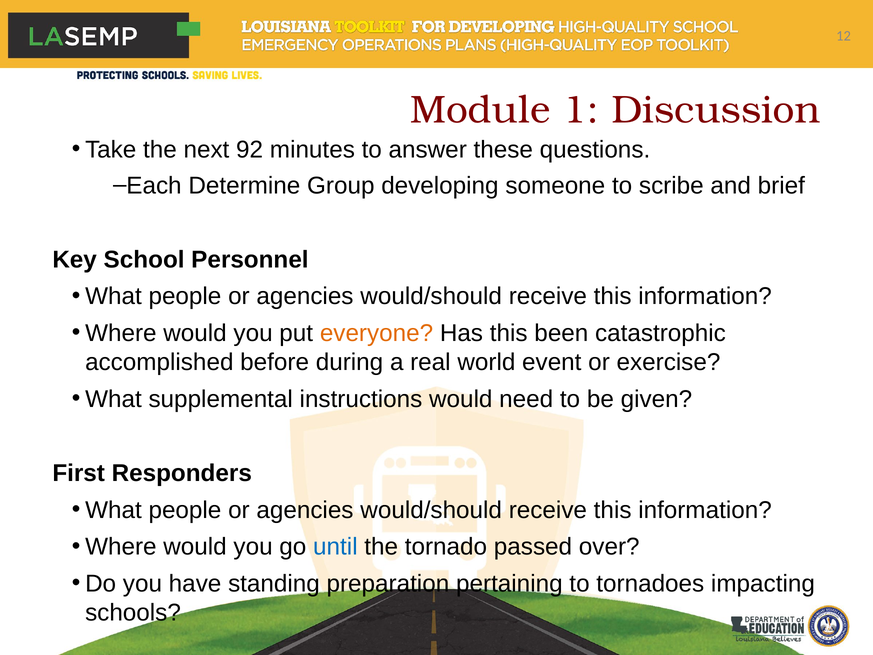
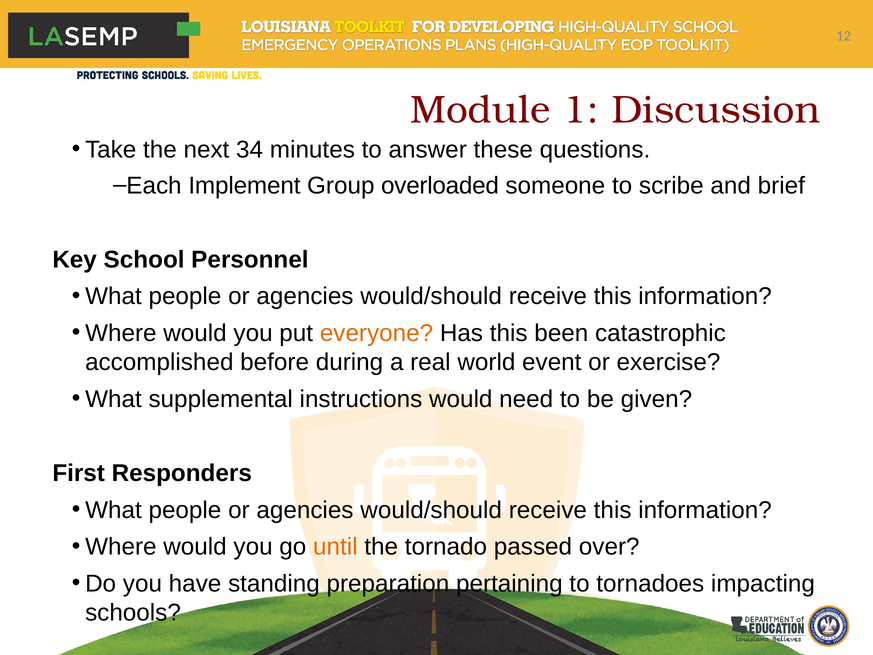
92: 92 -> 34 (250, 150)
Determine: Determine -> Implement (244, 186)
developing: developing -> overloaded (440, 186)
until colour: blue -> orange (335, 547)
